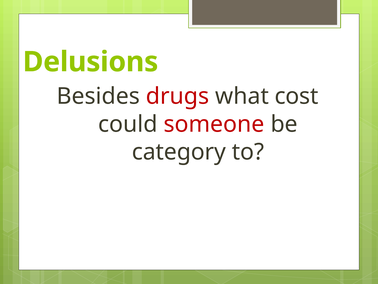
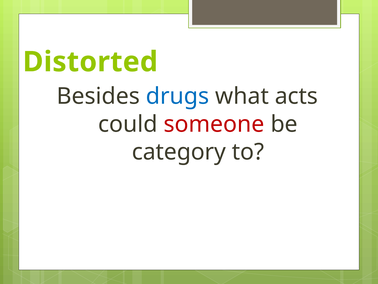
Delusions: Delusions -> Distorted (90, 62)
drugs colour: red -> blue (178, 96)
cost: cost -> acts (296, 96)
